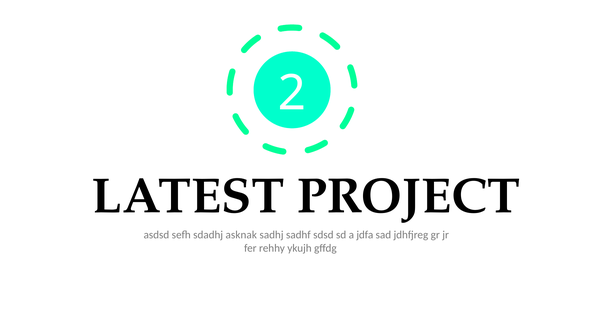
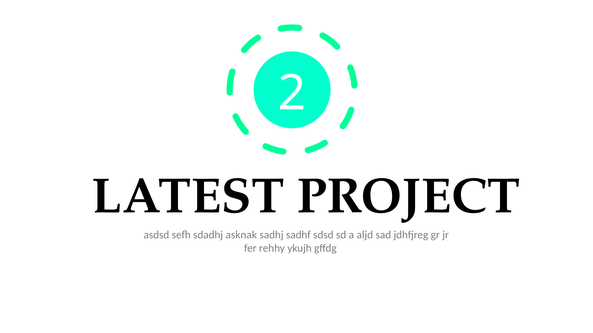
jdfa: jdfa -> aljd (365, 235)
